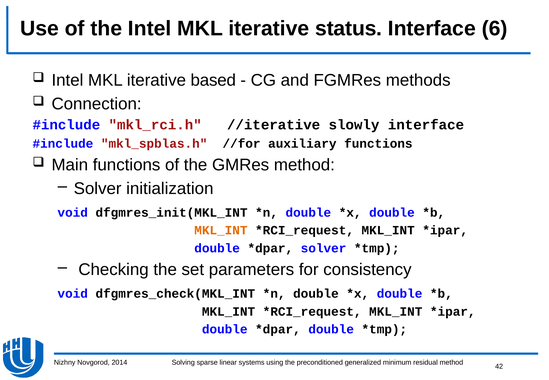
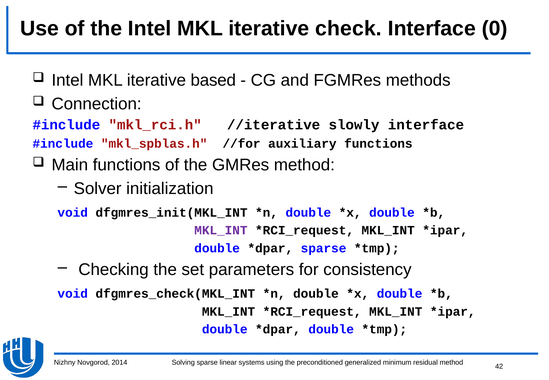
status: status -> check (348, 29)
6: 6 -> 0 (495, 29)
MKL_INT colour: orange -> purple (221, 231)
solver: solver -> sparse (324, 248)
